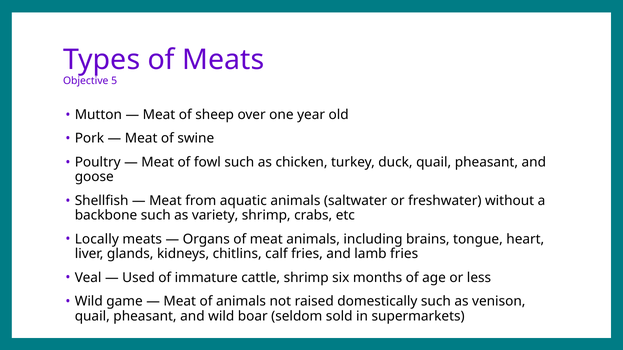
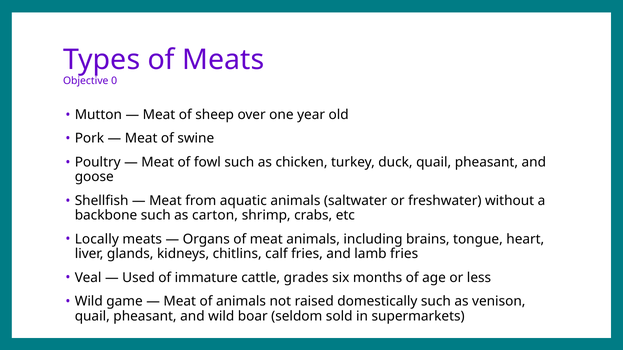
5: 5 -> 0 (114, 81)
variety: variety -> carton (215, 216)
cattle shrimp: shrimp -> grades (306, 278)
